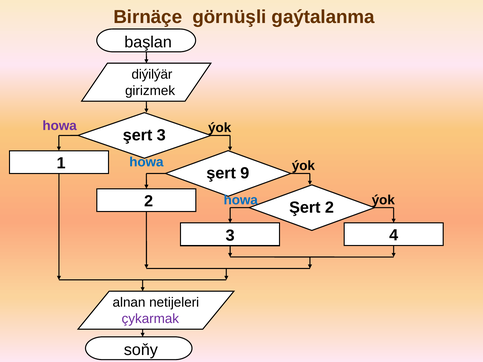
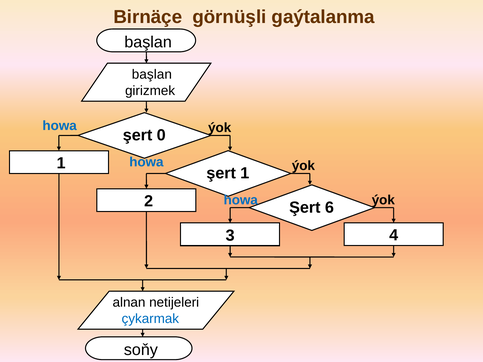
diýilýär: diýilýär -> başlan (152, 75)
howa colour: purple -> blue (60, 126)
şert 3: 3 -> 0 (161, 135)
şert 9: 9 -> 1 (245, 173)
Şert 2: 2 -> 6 (329, 208)
çykarmak colour: purple -> blue (150, 319)
